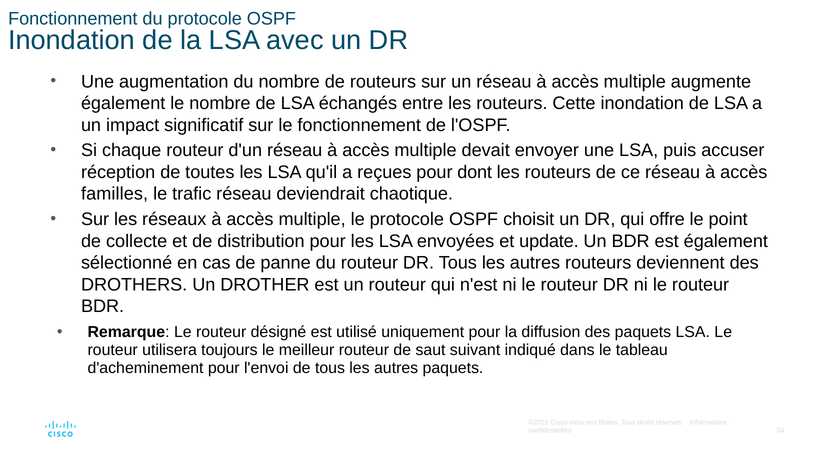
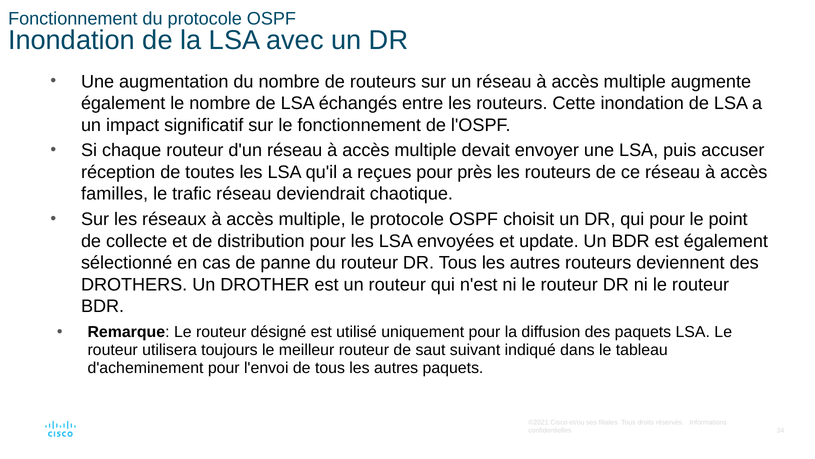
dont: dont -> près (475, 172)
qui offre: offre -> pour (667, 219)
